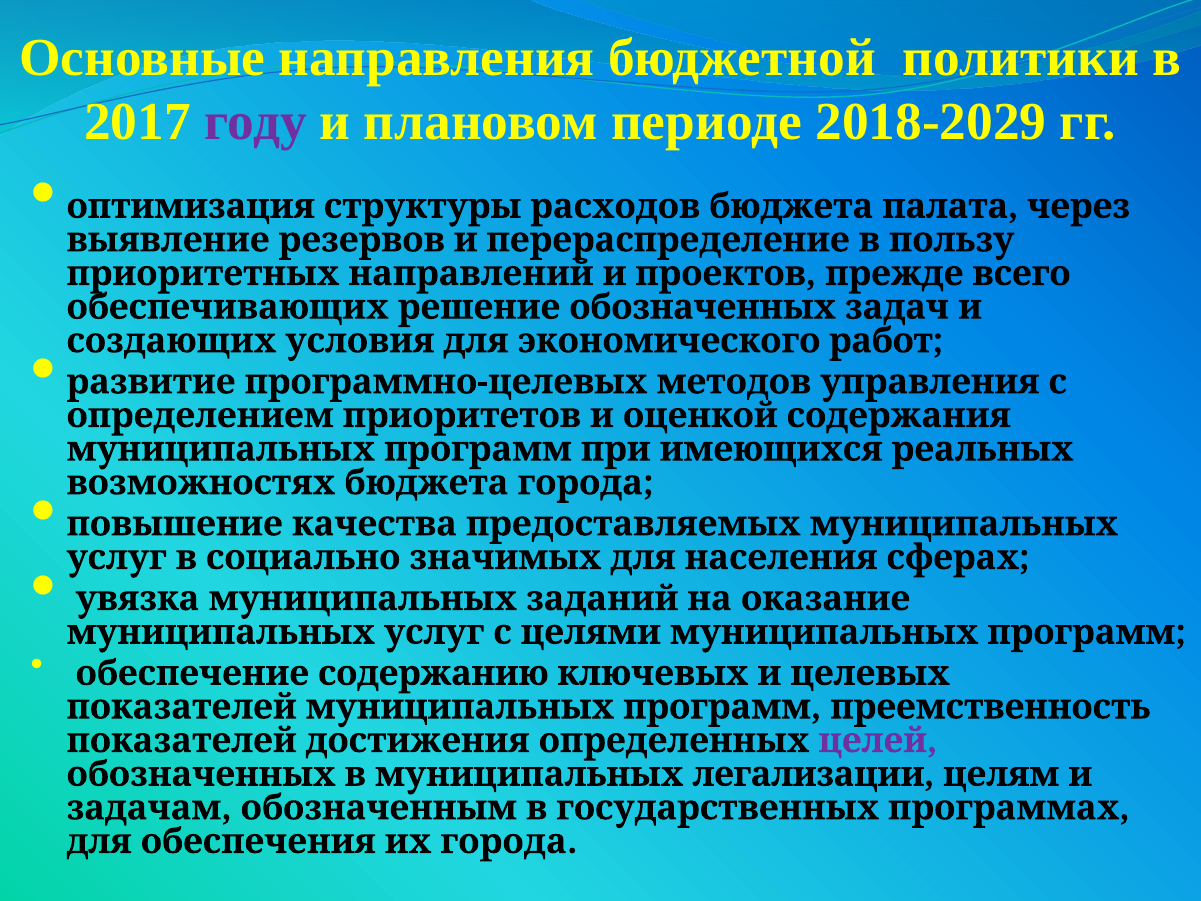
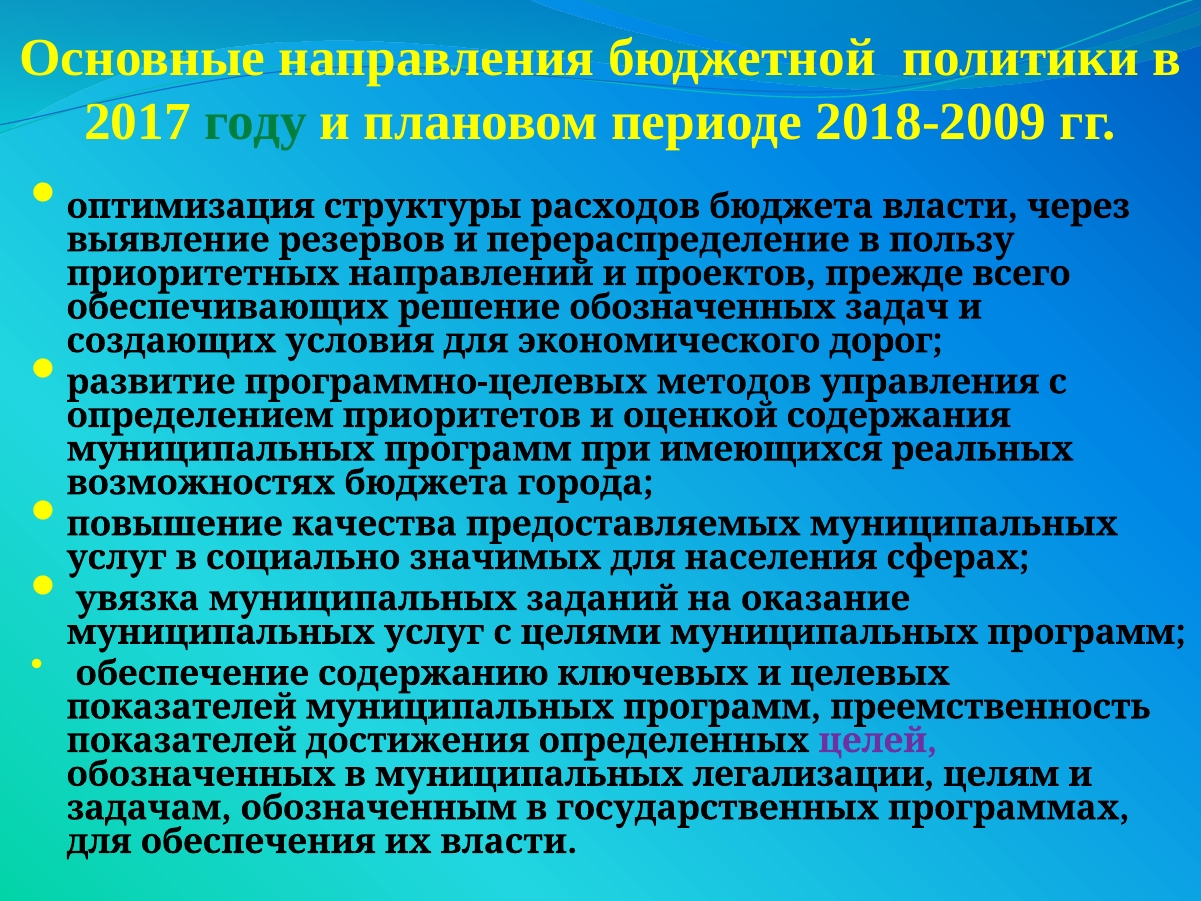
году colour: purple -> green (256, 122)
2018-2029: 2018-2029 -> 2018-2009 (931, 122)
бюджета палата: палата -> власти (950, 206)
работ: работ -> дорог (886, 341)
их города: города -> власти (509, 841)
